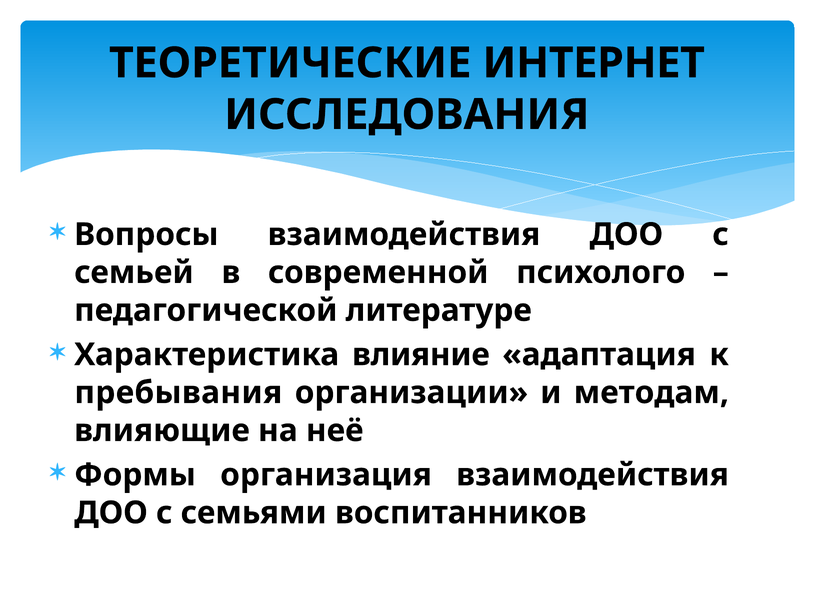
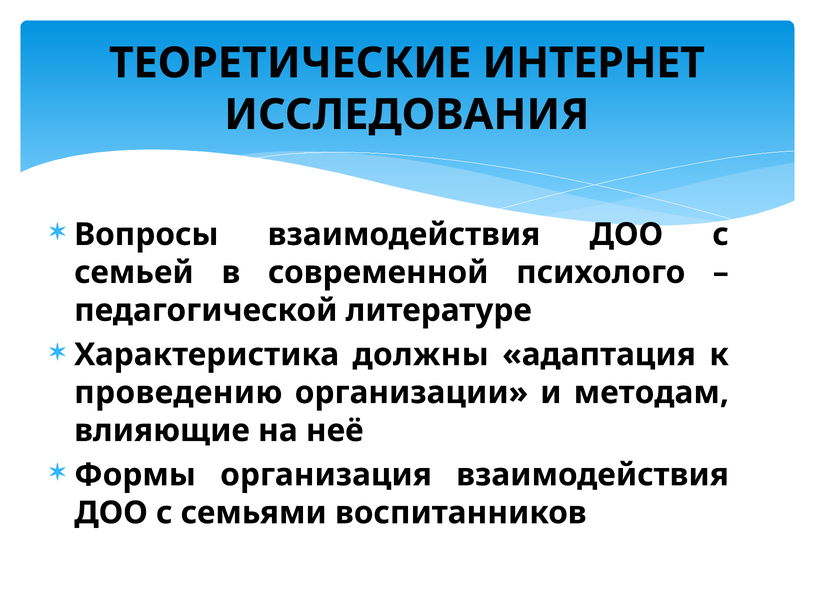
влияние: влияние -> должны (421, 354)
пребывания: пребывания -> проведению (178, 392)
